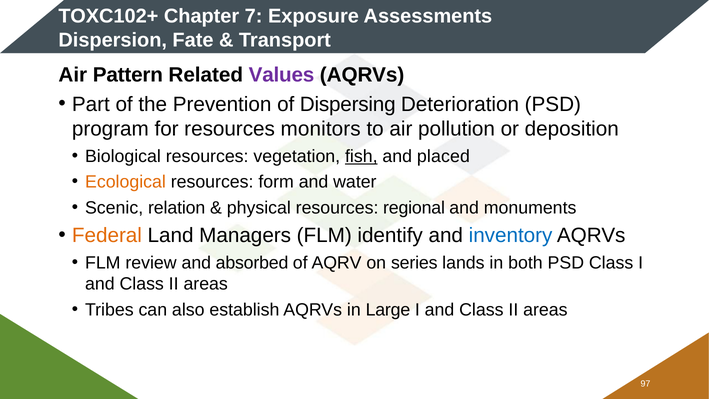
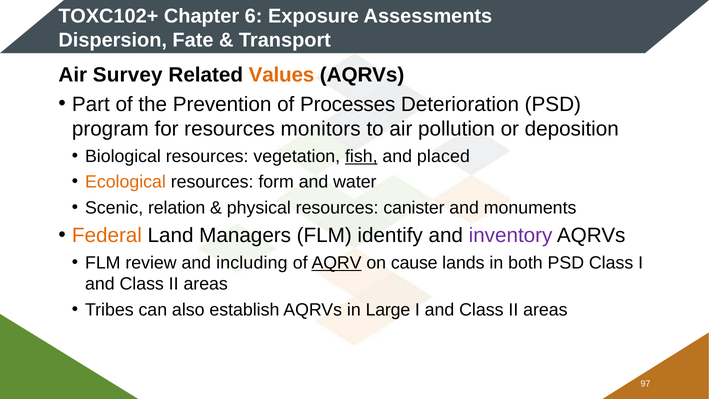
7: 7 -> 6 (254, 16)
Pattern: Pattern -> Survey (128, 75)
Values colour: purple -> orange (282, 75)
Dispersing: Dispersing -> Processes (348, 104)
regional: regional -> canister (414, 208)
inventory colour: blue -> purple (511, 235)
absorbed: absorbed -> including (252, 263)
AQRV underline: none -> present (337, 263)
series: series -> cause (414, 263)
